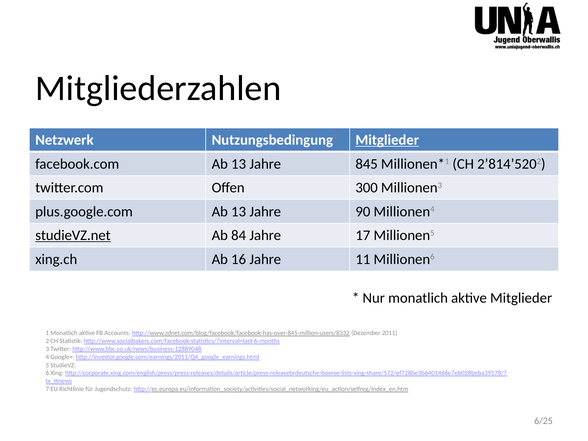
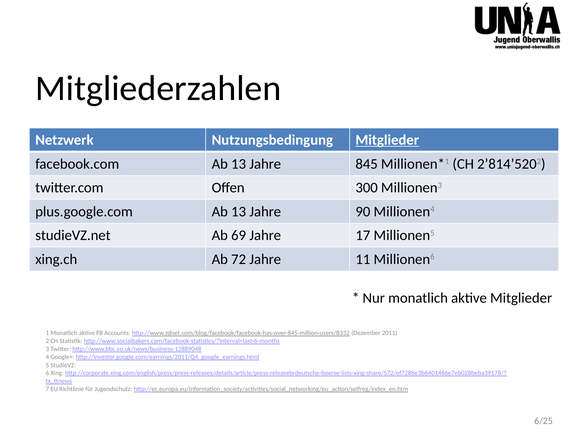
studieVZ.net underline: present -> none (73, 235)
84: 84 -> 69 (239, 235)
16: 16 -> 72 (239, 259)
